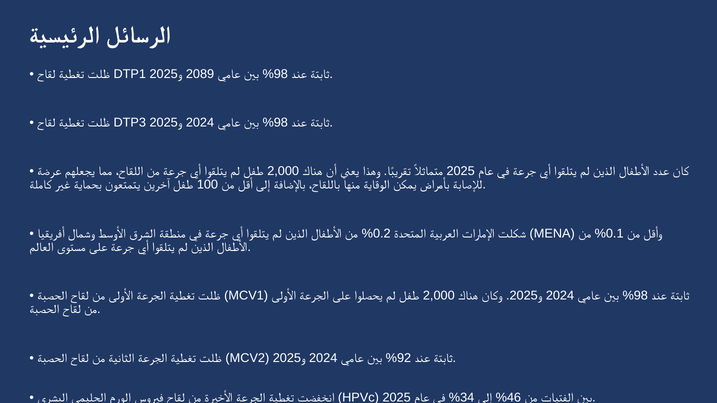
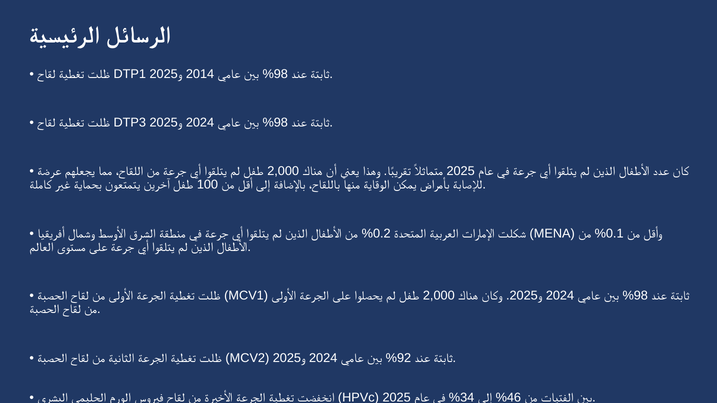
2089: 2089 -> 2014 (200, 74)
